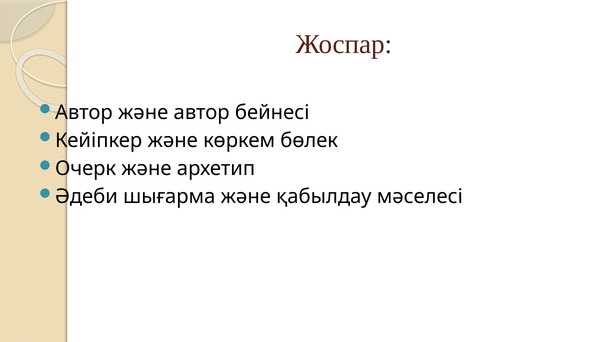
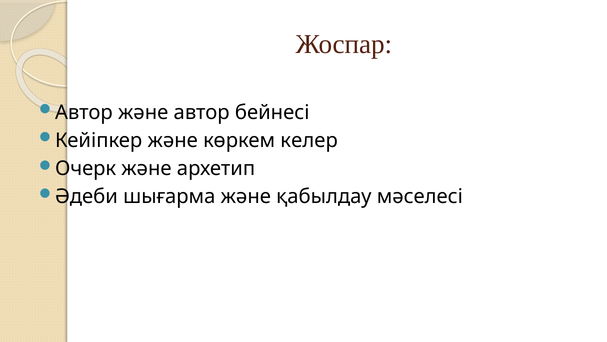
бөлек: бөлек -> келер (309, 140)
